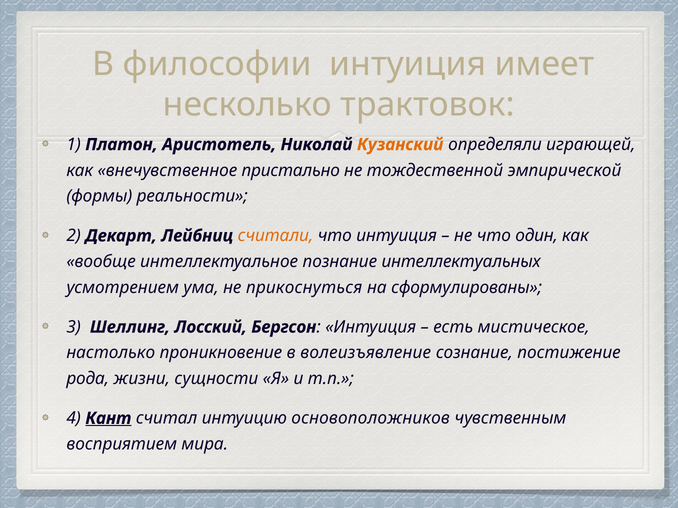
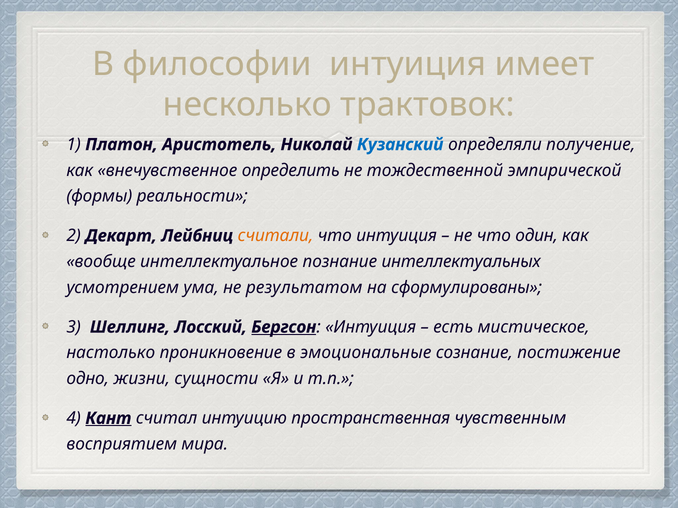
Кузанский colour: orange -> blue (400, 145)
играющей: играющей -> получение (591, 145)
пристально: пристально -> определить (291, 171)
прикоснуться: прикоснуться -> результатом (304, 288)
Бергсон underline: none -> present (284, 327)
волеизъявление: волеизъявление -> эмоциональные (366, 353)
рода: рода -> одно (88, 379)
основоположников: основоположников -> пространственная (371, 419)
